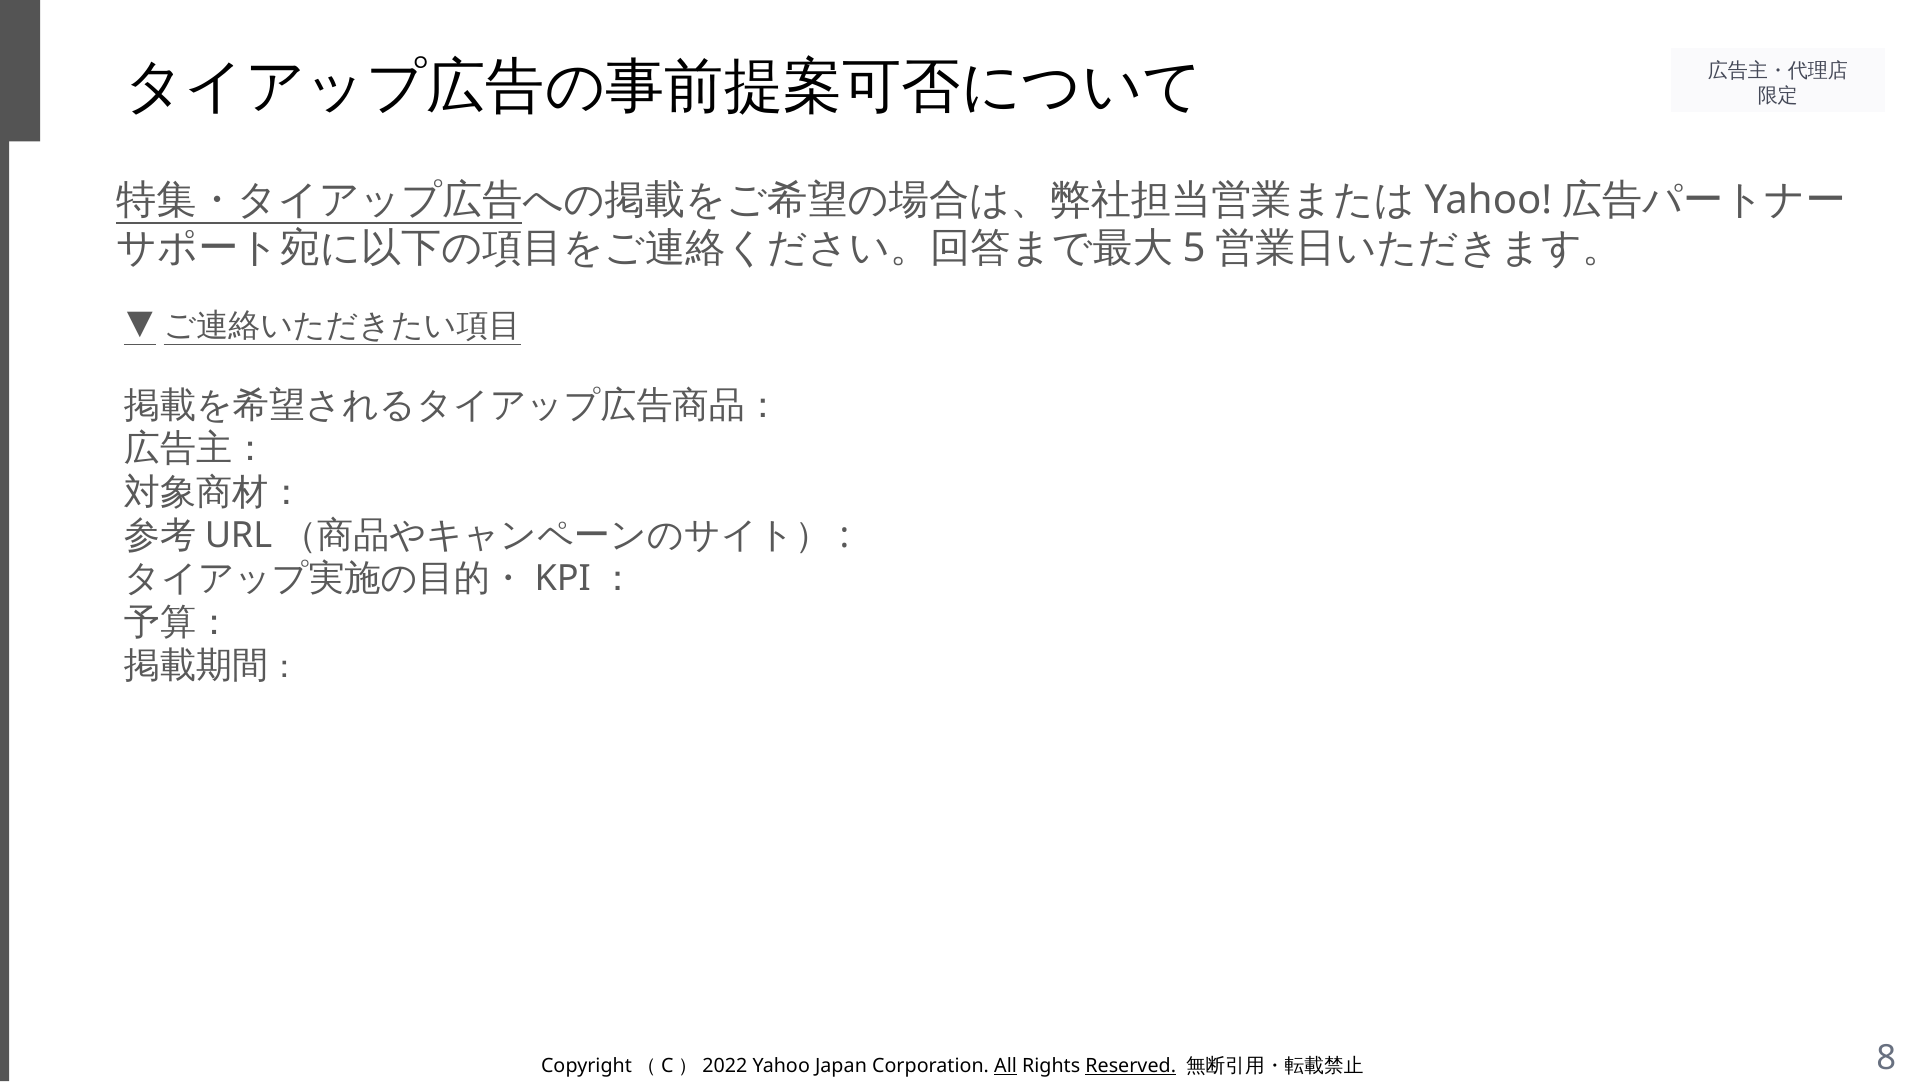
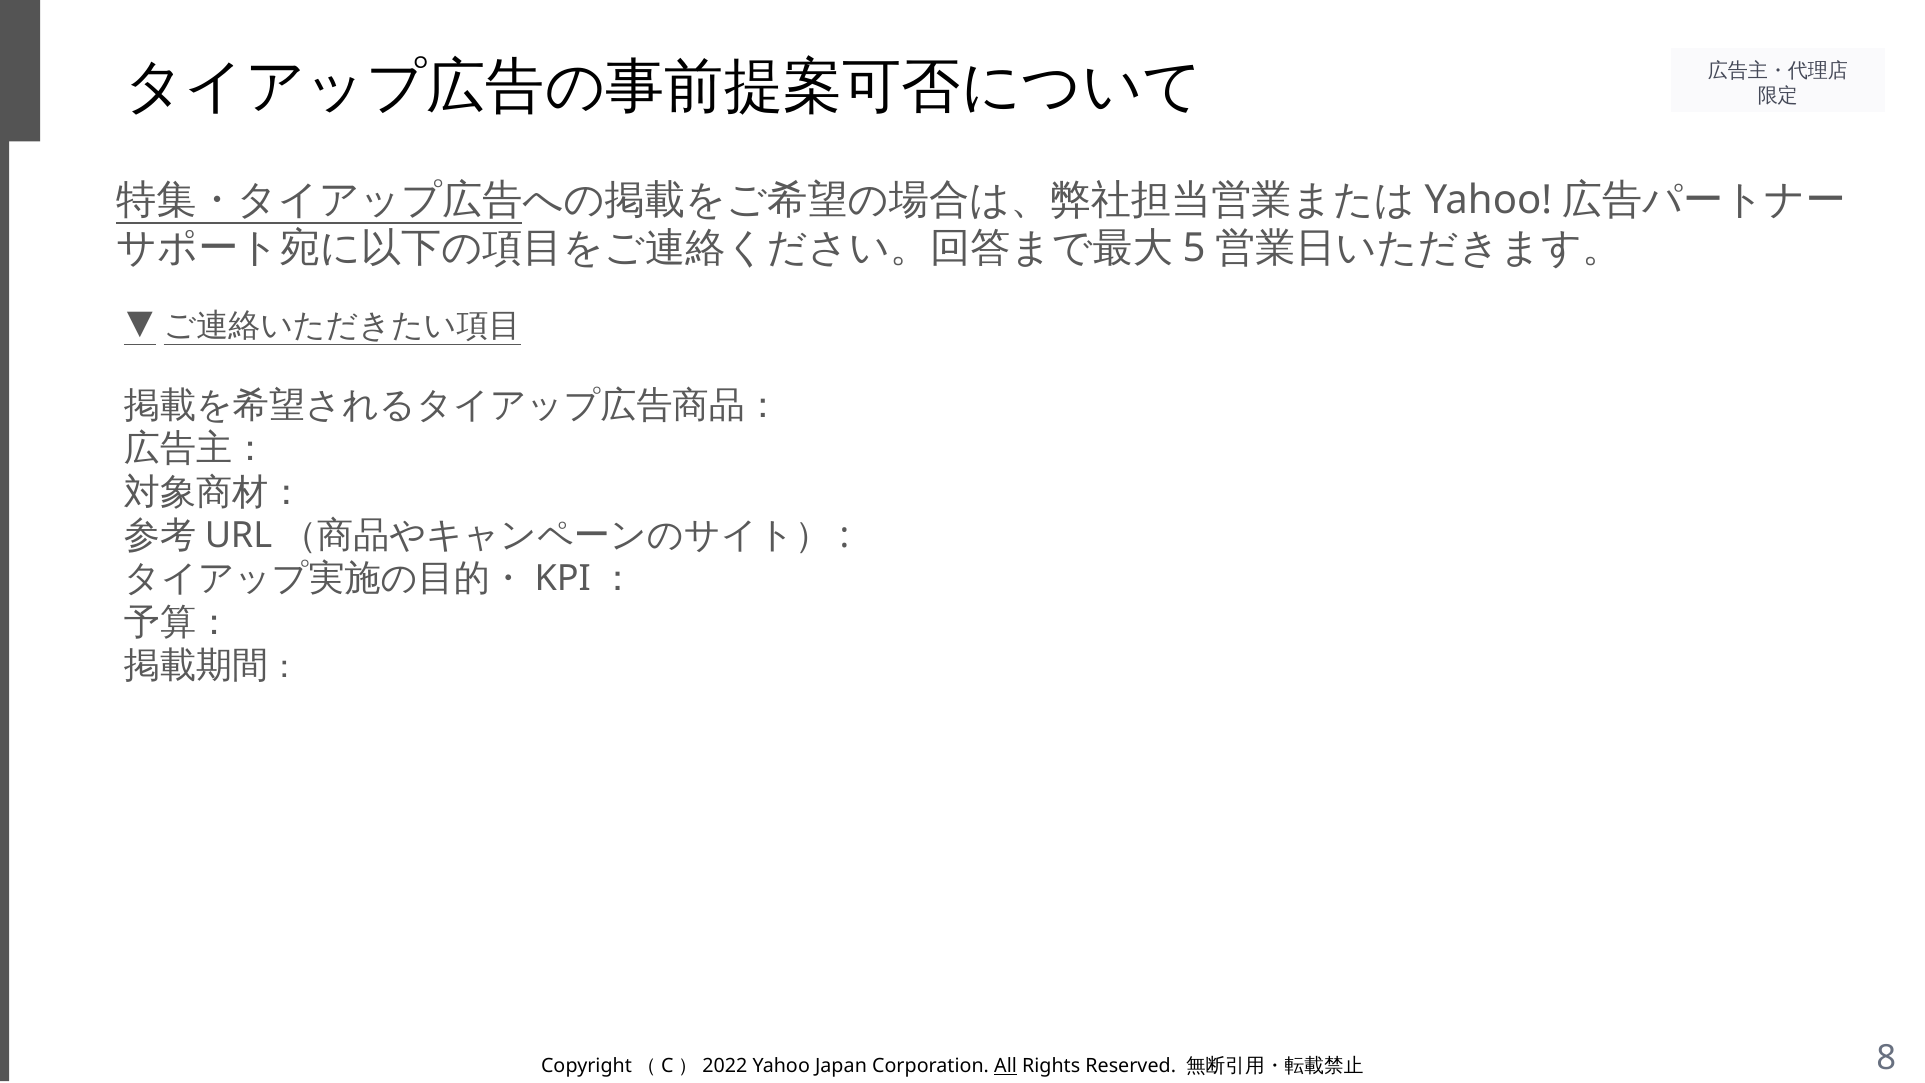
Reserved underline: present -> none (1131, 1066)
